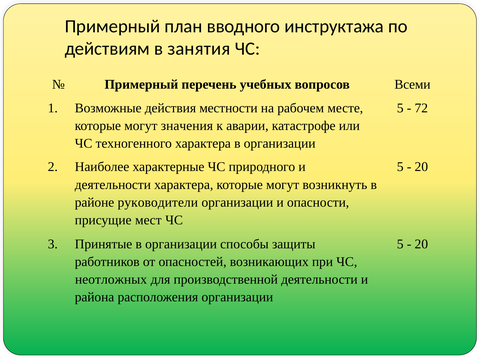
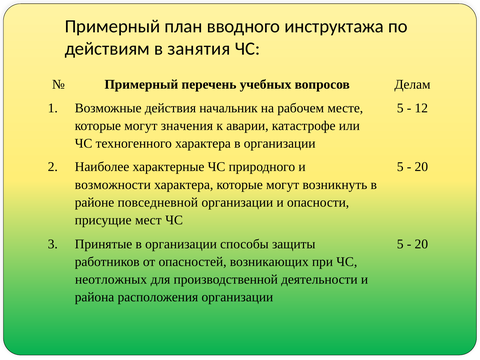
Всеми: Всеми -> Делам (412, 85)
местности: местности -> начальник (228, 108)
72: 72 -> 12 (421, 108)
деятельности: деятельности -> возможности (113, 185)
руководители: руководители -> повседневной (158, 202)
